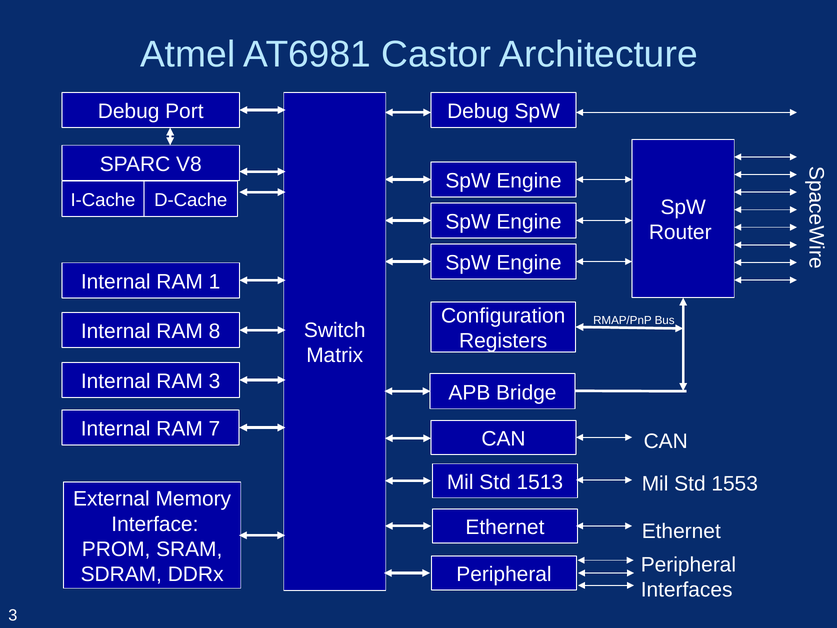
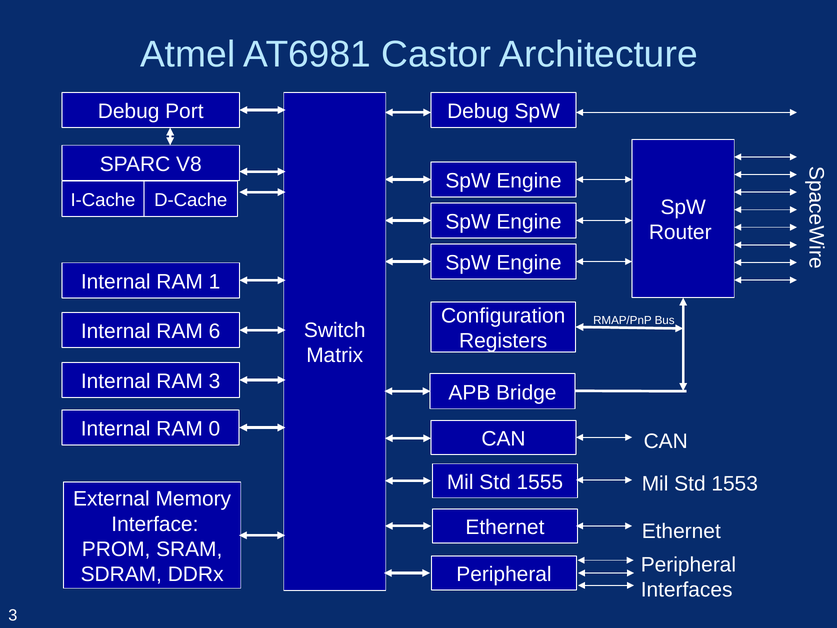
8: 8 -> 6 (214, 331)
7: 7 -> 0 (214, 429)
1513: 1513 -> 1555 (540, 482)
